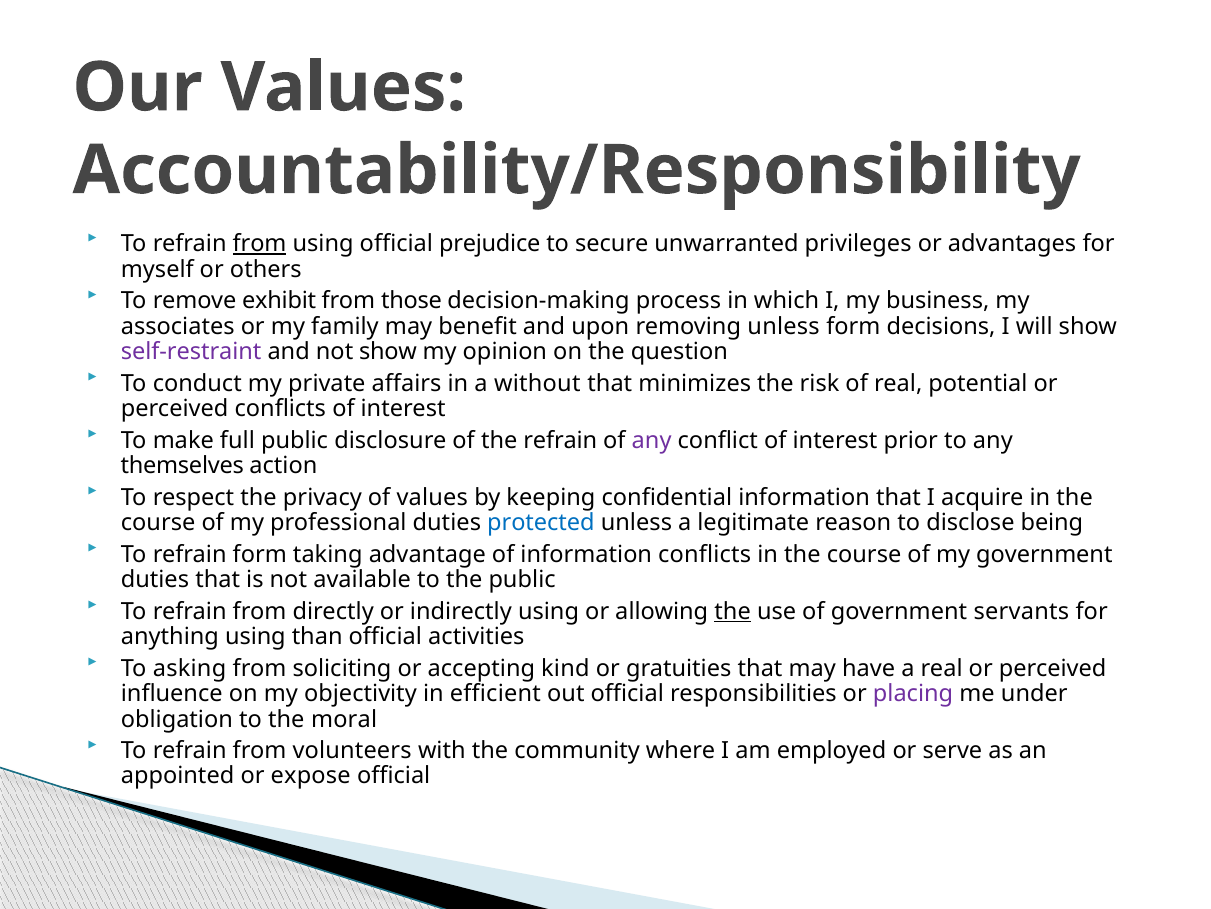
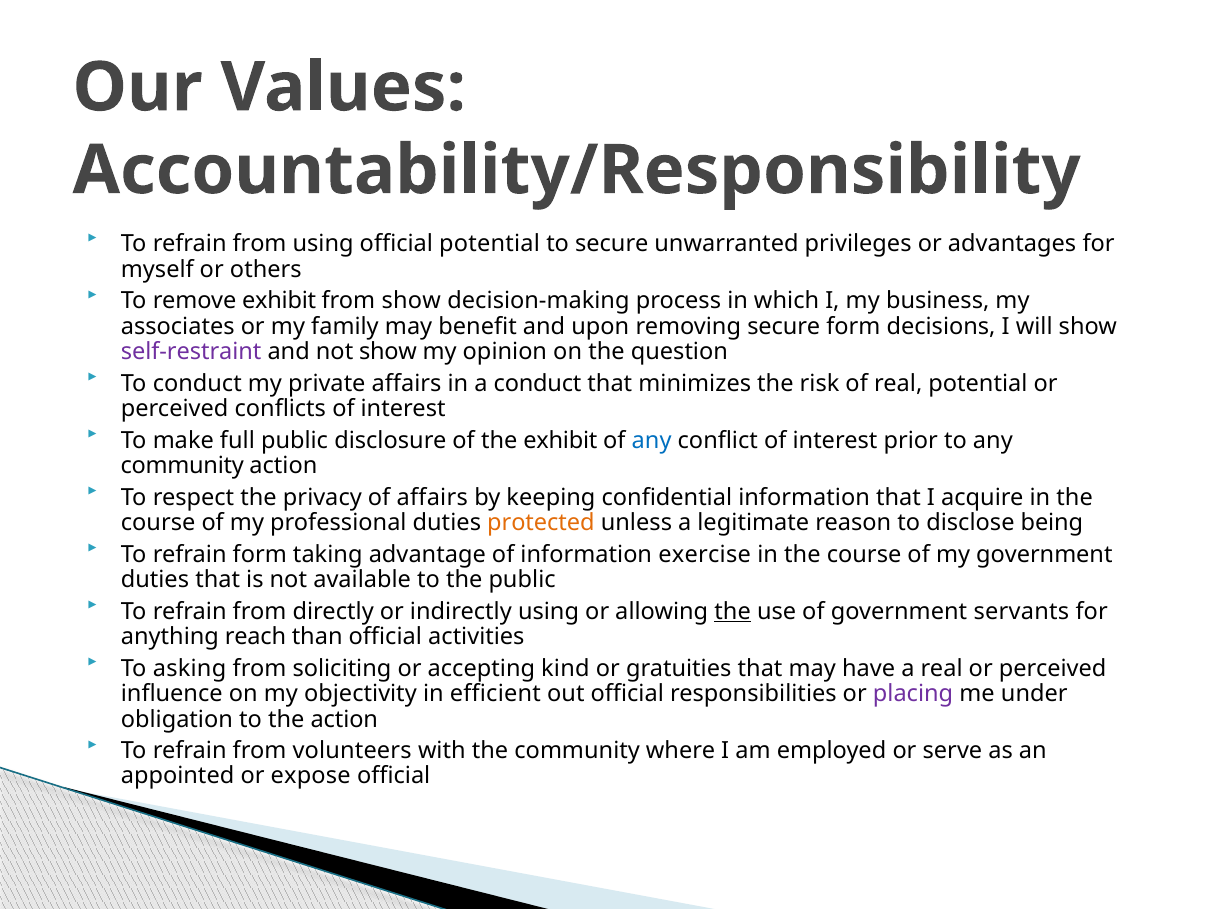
from underline: present -> none (260, 244)
official prejudice: prejudice -> potential (490, 244)
from those: those -> show (411, 301)
removing unless: unless -> secure (784, 326)
a without: without -> conduct (538, 383)
the refrain: refrain -> exhibit (560, 440)
any colour: purple -> blue (652, 440)
themselves: themselves -> community (182, 465)
of values: values -> affairs (432, 497)
protected colour: blue -> orange (541, 522)
information conflicts: conflicts -> exercise (705, 554)
anything using: using -> reach (256, 636)
the moral: moral -> action (344, 719)
